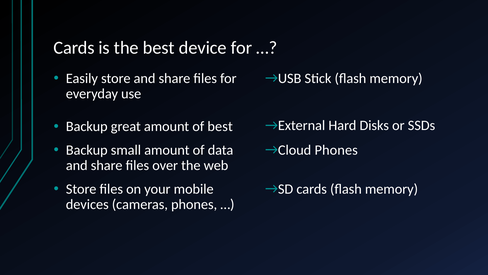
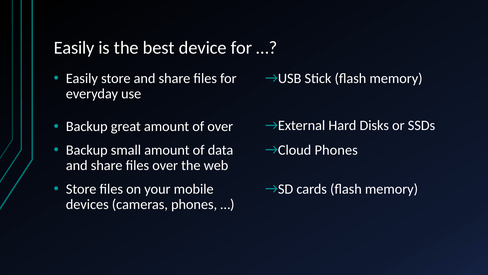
Cards: Cards -> Easily (74, 48)
of best: best -> over (220, 126)
